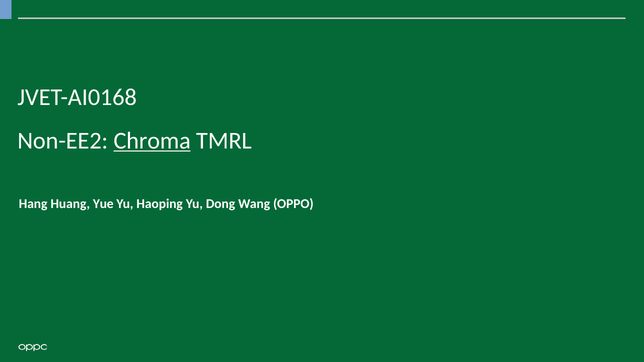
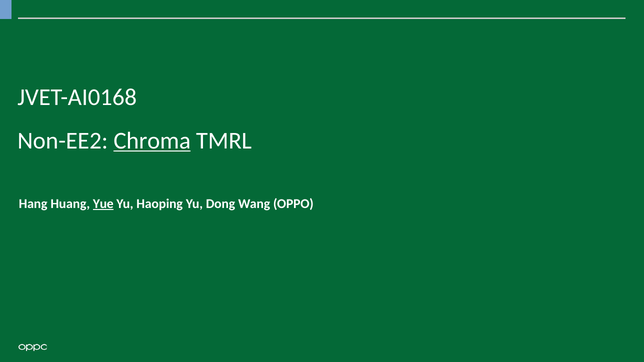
Yue underline: none -> present (103, 204)
